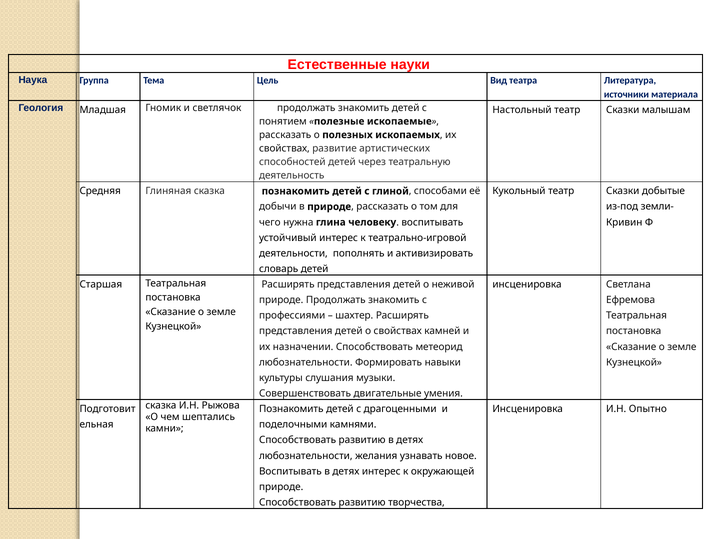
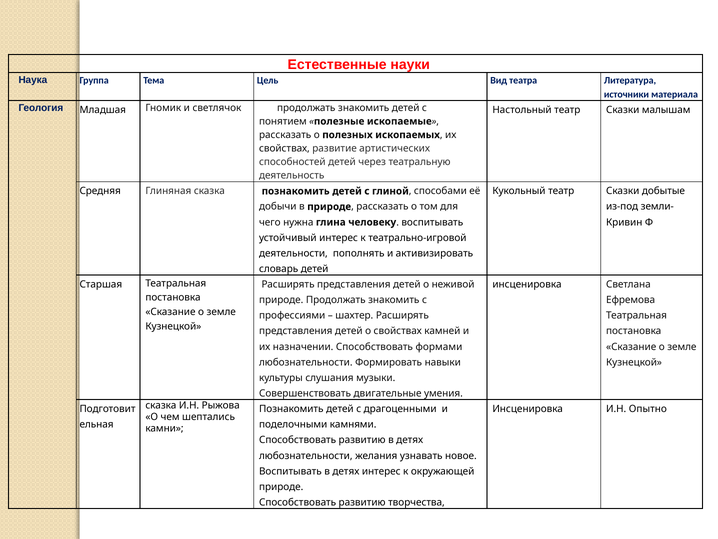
метеорид: метеорид -> формами (439, 346)
